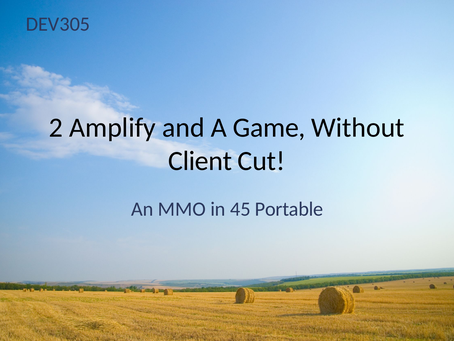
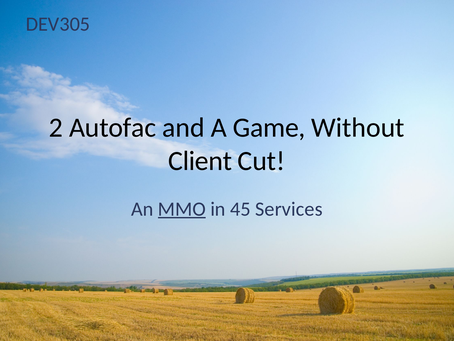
Amplify: Amplify -> Autofac (113, 128)
MMO underline: none -> present (182, 209)
Portable: Portable -> Services (289, 209)
